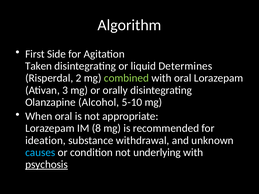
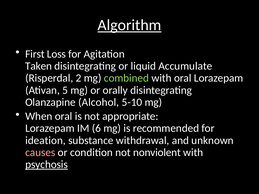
Algorithm underline: none -> present (129, 25)
Side: Side -> Loss (56, 54)
Determines: Determines -> Accumulate (185, 66)
3: 3 -> 5 (65, 90)
8: 8 -> 6 (96, 128)
causes colour: light blue -> pink (40, 153)
underlying: underlying -> nonviolent (157, 153)
